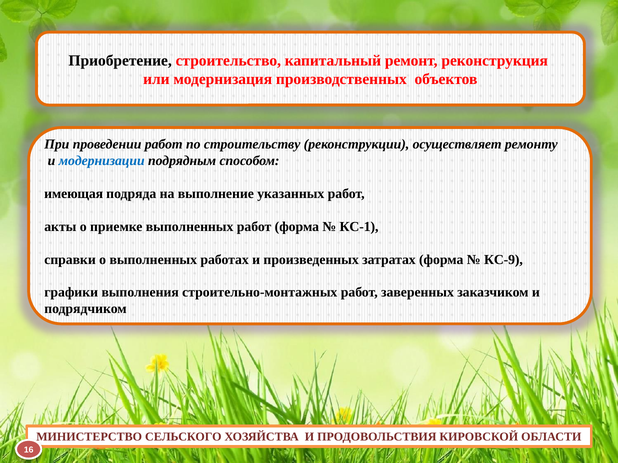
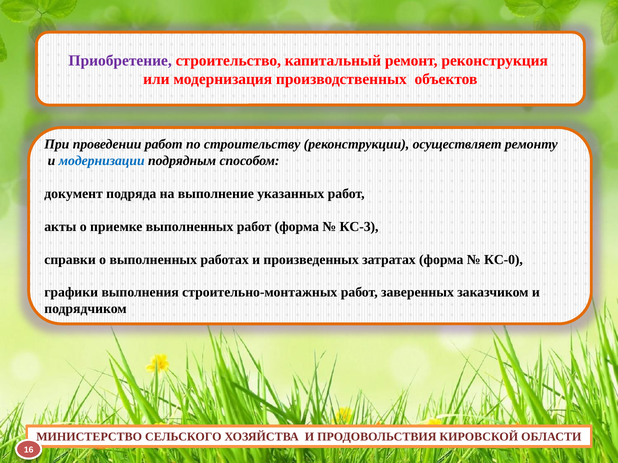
Приобретение colour: black -> purple (120, 60)
имеющая: имеющая -> документ (74, 194)
КС-1: КС-1 -> КС-3 (359, 227)
КС-9: КС-9 -> КС-0 (503, 260)
